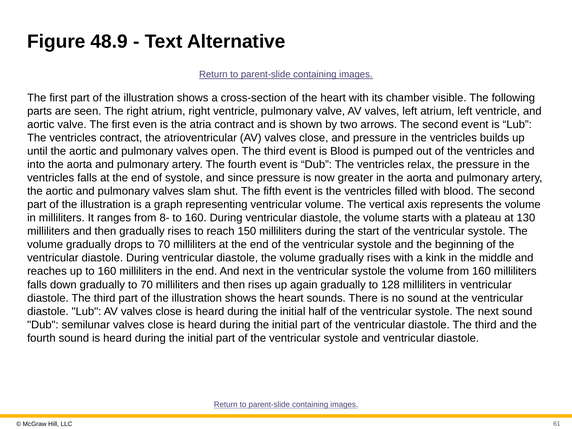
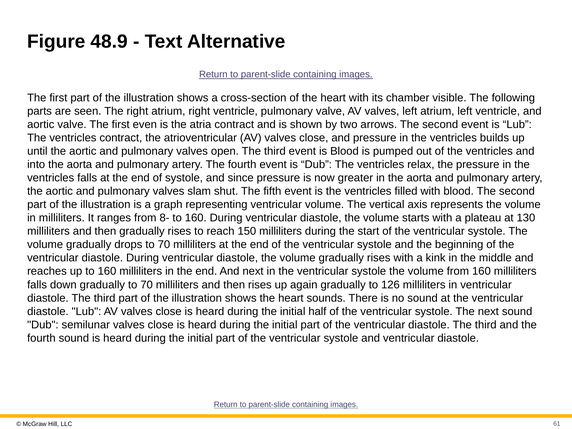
128: 128 -> 126 (390, 285)
